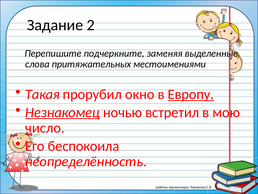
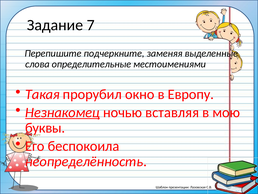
2: 2 -> 7 (91, 25)
притяжательных: притяжательных -> определительные (91, 64)
Европу underline: present -> none (191, 94)
встретил: встретил -> вставляя (172, 112)
число: число -> буквы (45, 128)
